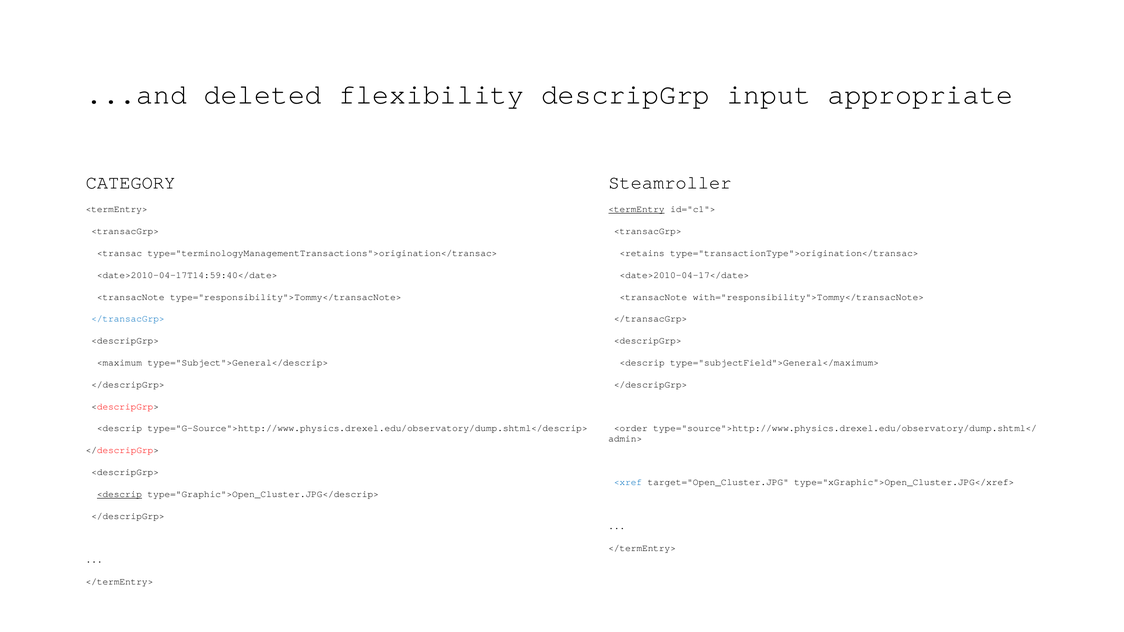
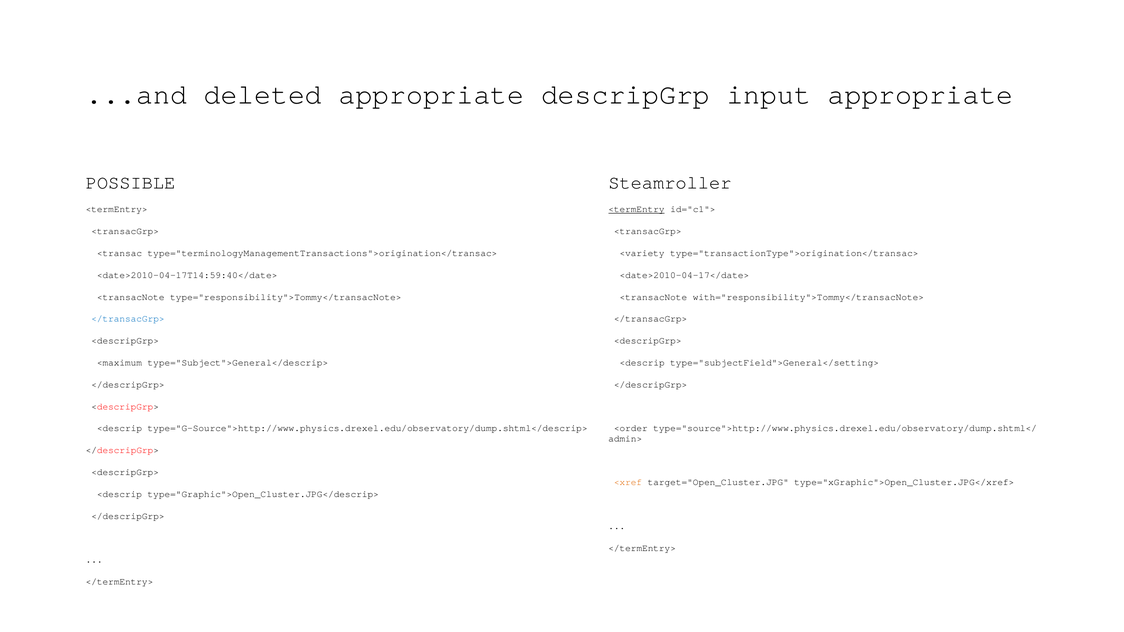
deleted flexibility: flexibility -> appropriate (431, 95)
CATEGORY: CATEGORY -> POSSIBLE (130, 183)
<retains: <retains -> <variety (642, 253)
type="subjectField">General</maximum>: type="subjectField">General</maximum> -> type="subjectField">General</setting> (775, 363)
<xref colour: blue -> orange (628, 483)
<descrip underline: present -> none (119, 494)
